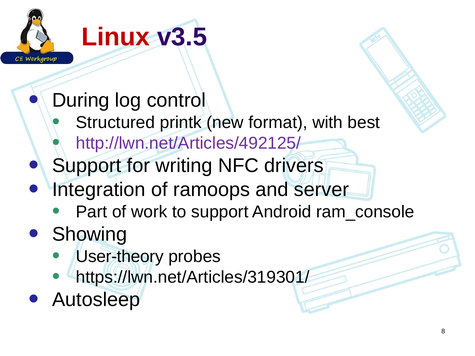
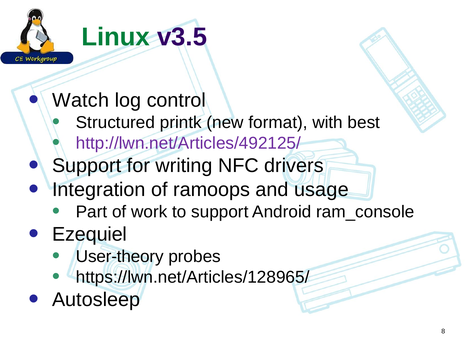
Linux colour: red -> green (116, 37)
During: During -> Watch (81, 100)
server: server -> usage (321, 190)
Showing: Showing -> Ezequiel (90, 235)
https://lwn.net/Articles/319301/: https://lwn.net/Articles/319301/ -> https://lwn.net/Articles/128965/ (193, 277)
